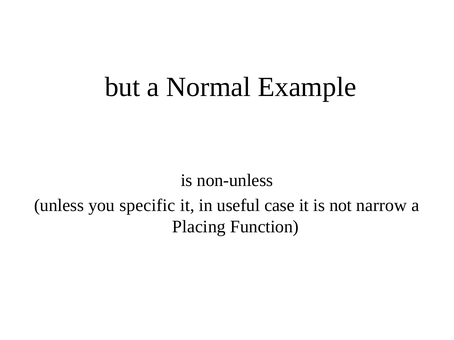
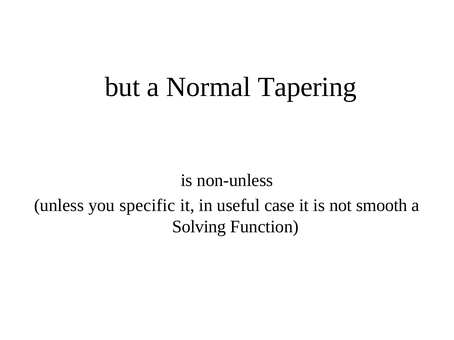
Example: Example -> Tapering (307, 87)
narrow: narrow -> smooth (382, 206)
Placing: Placing -> Solving (199, 227)
